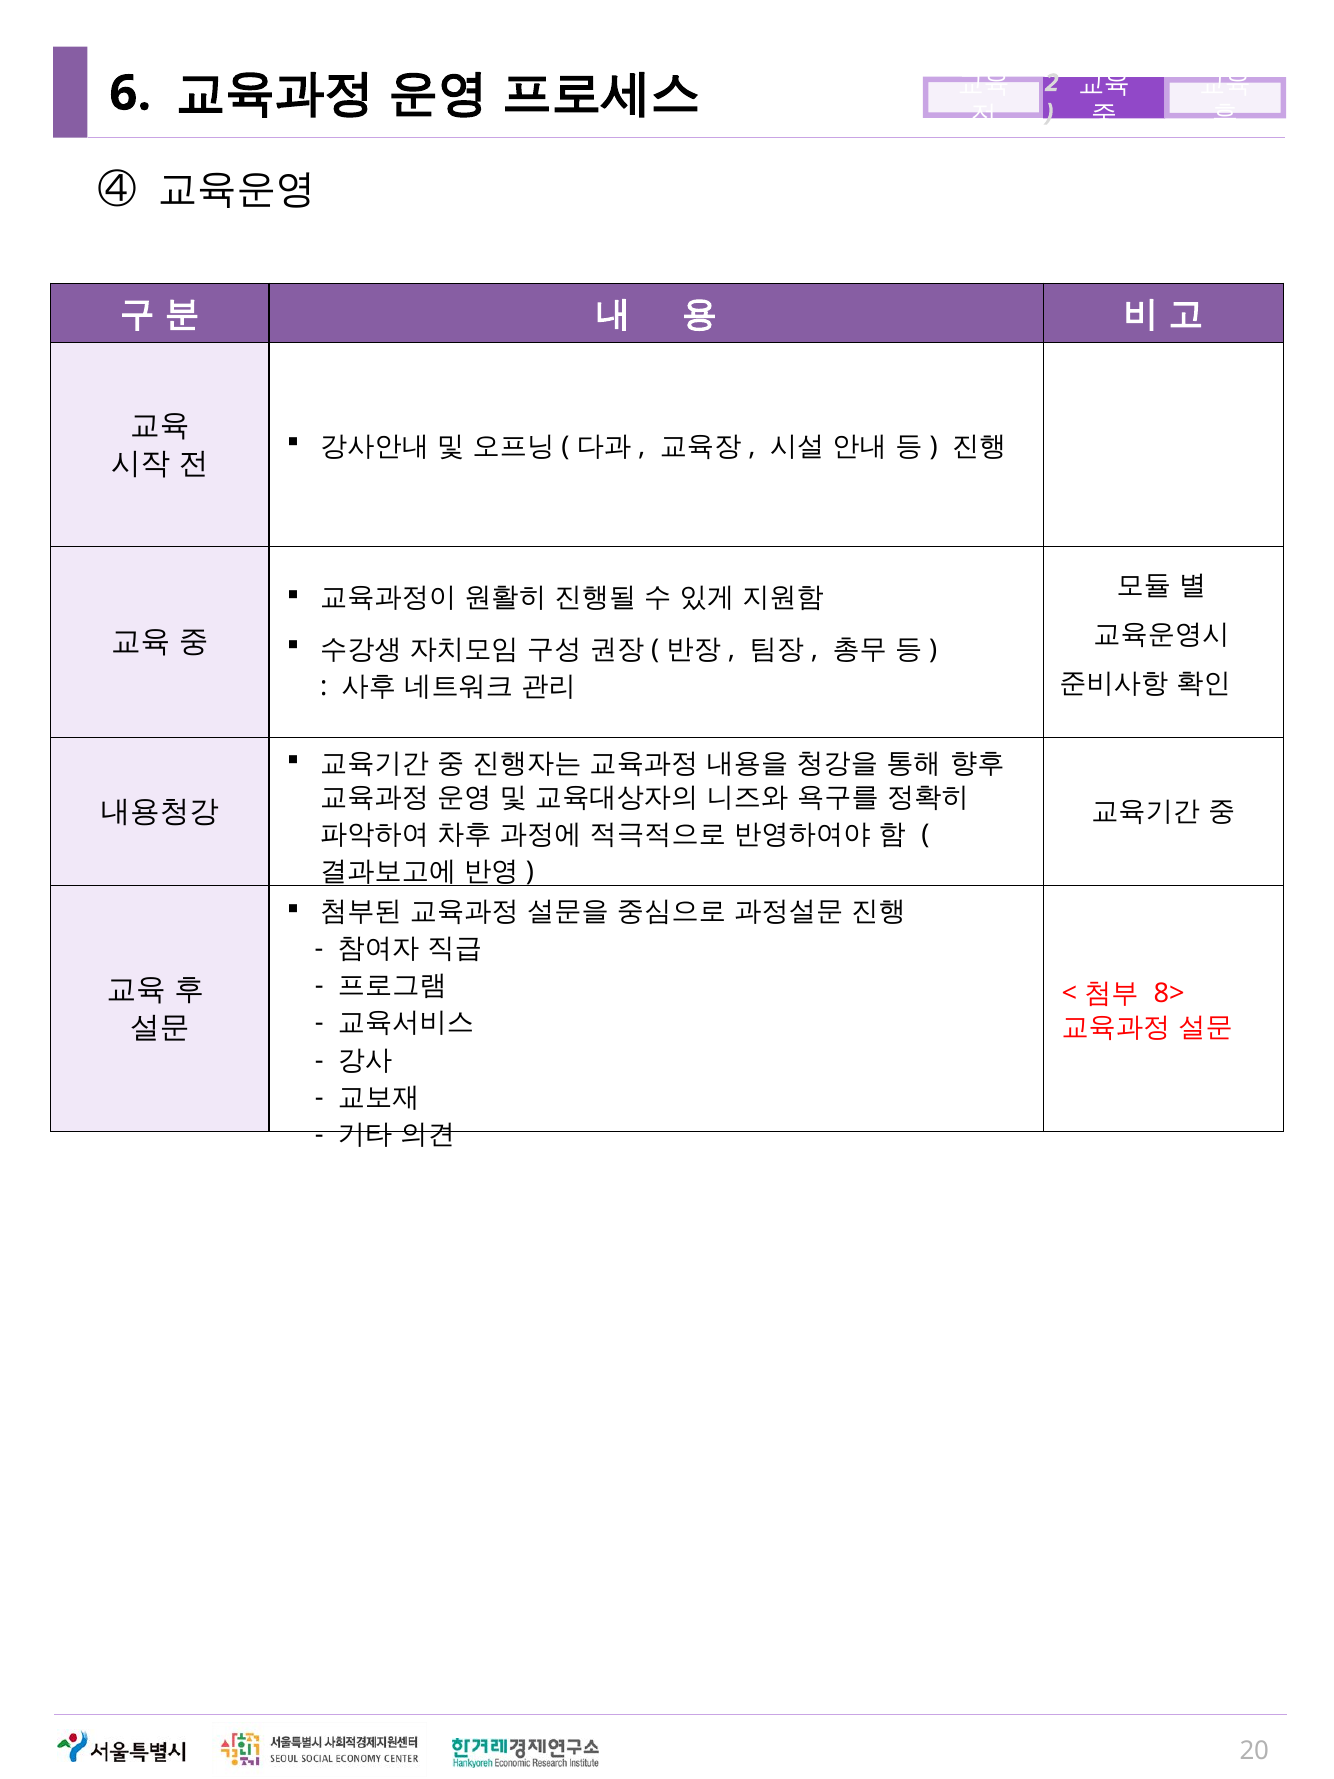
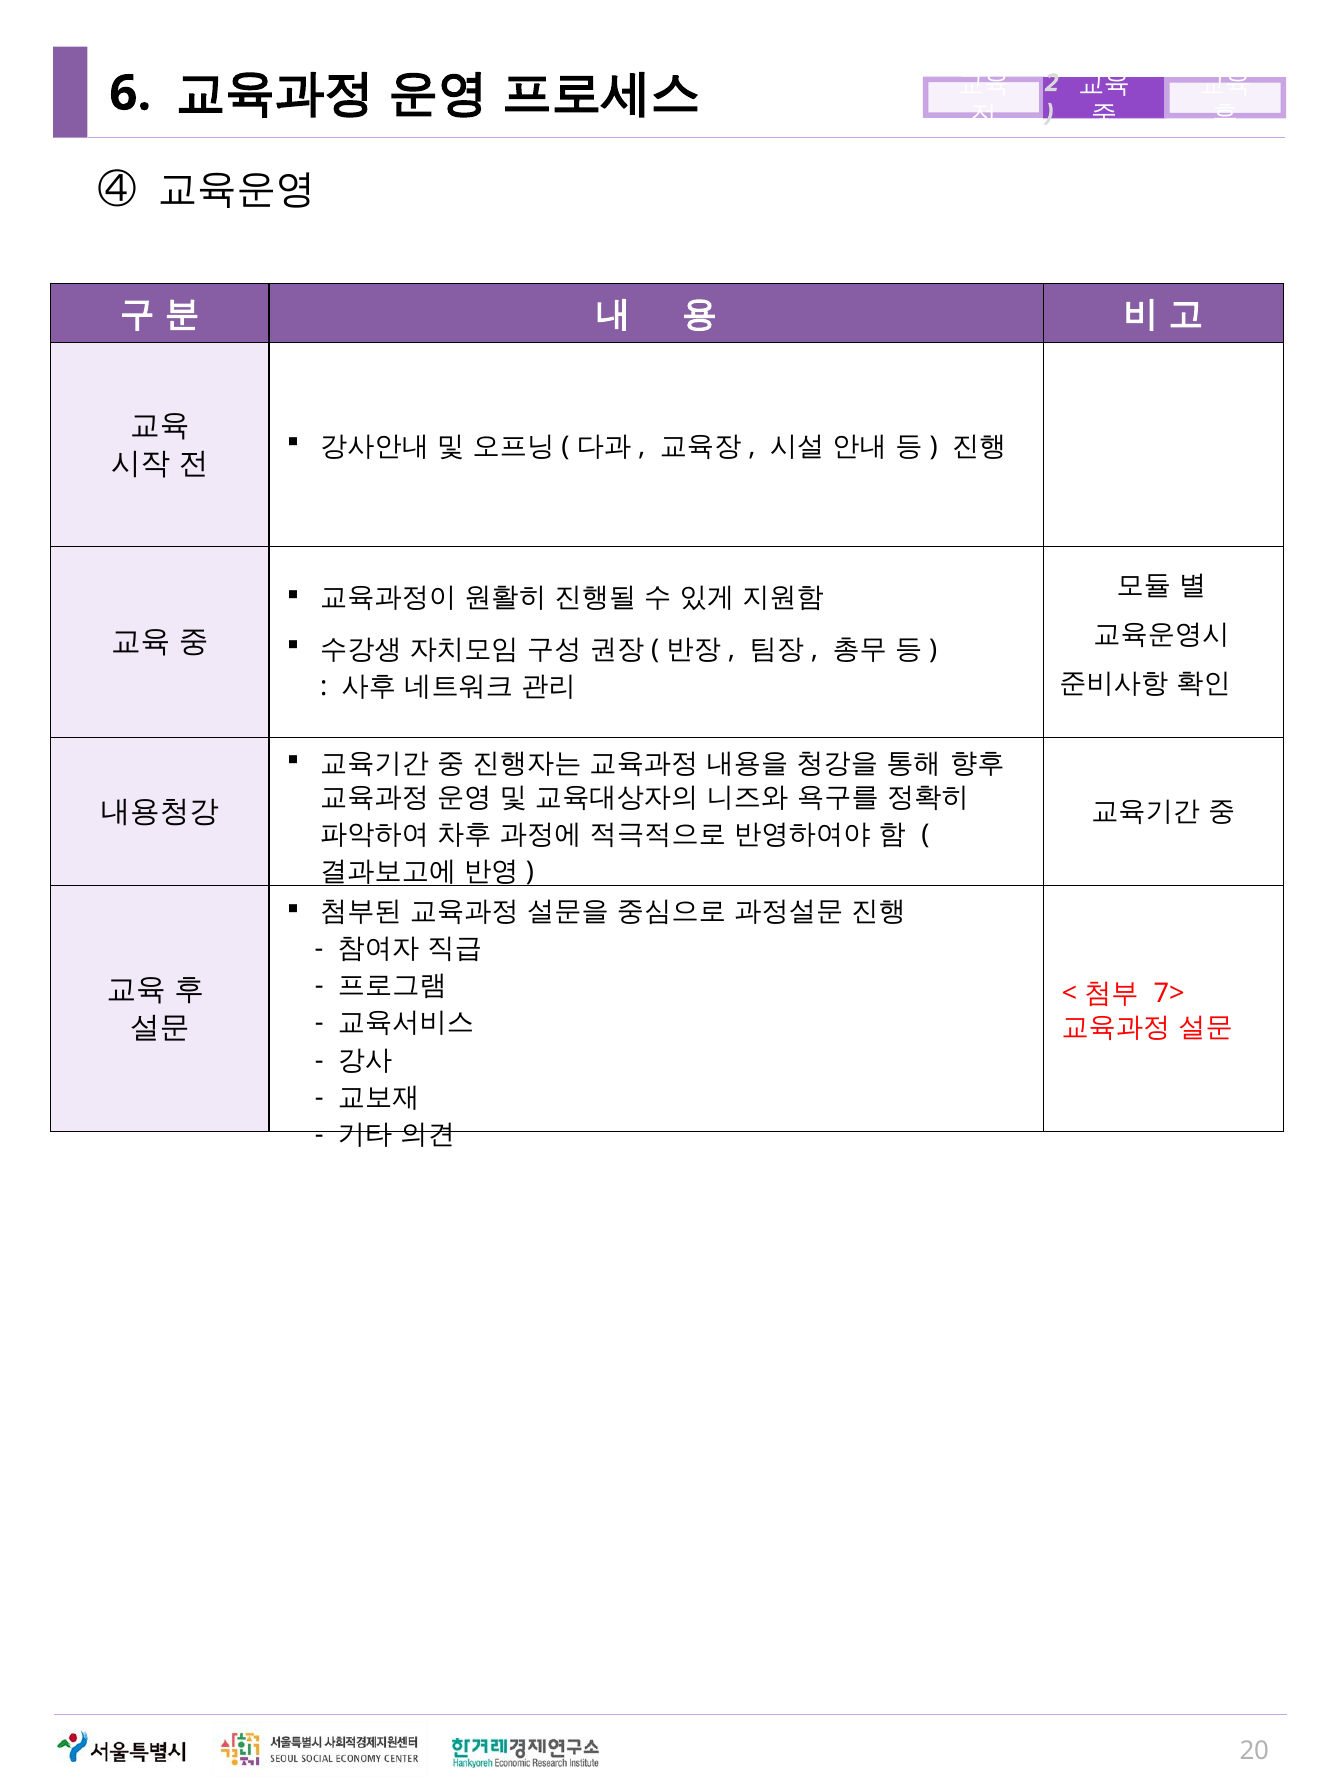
8>: 8> -> 7> (1169, 993)
